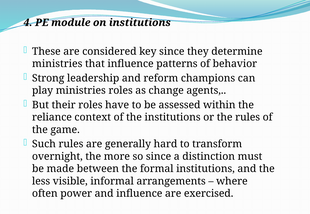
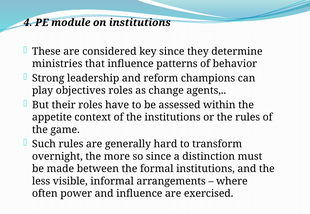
play ministries: ministries -> objectives (81, 91)
reliance: reliance -> appetite (52, 118)
